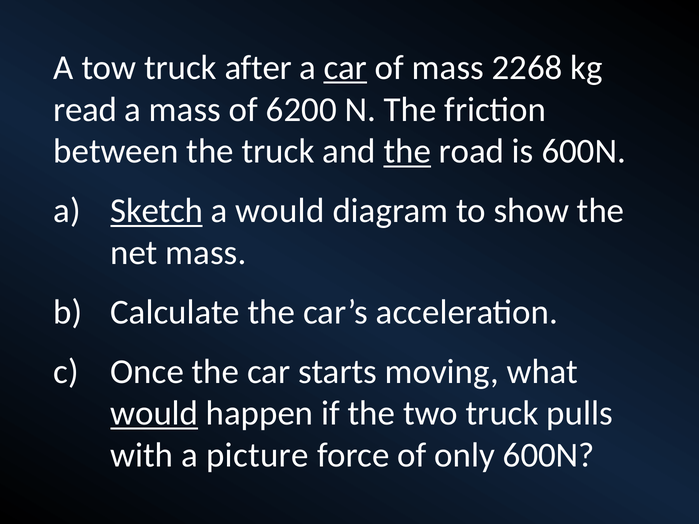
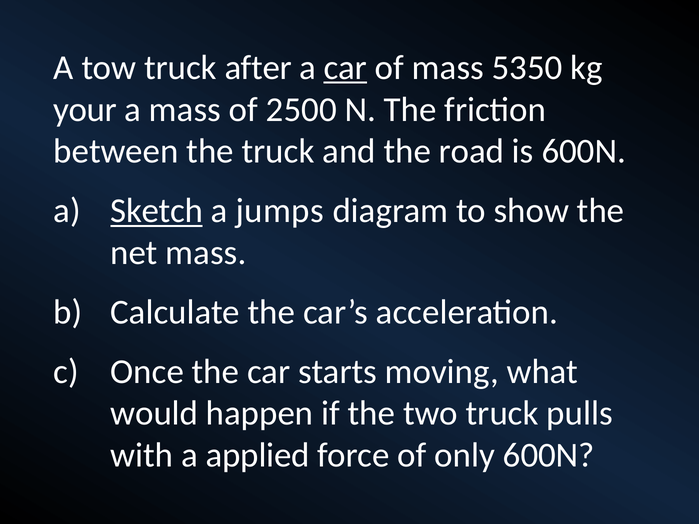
2268: 2268 -> 5350 (527, 68)
read: read -> your (85, 110)
6200: 6200 -> 2500 (301, 110)
the underline: present -> none (407, 152)
a would: would -> jumps (280, 211)
would underline: present -> none (154, 414)
picture: picture -> applied (258, 456)
